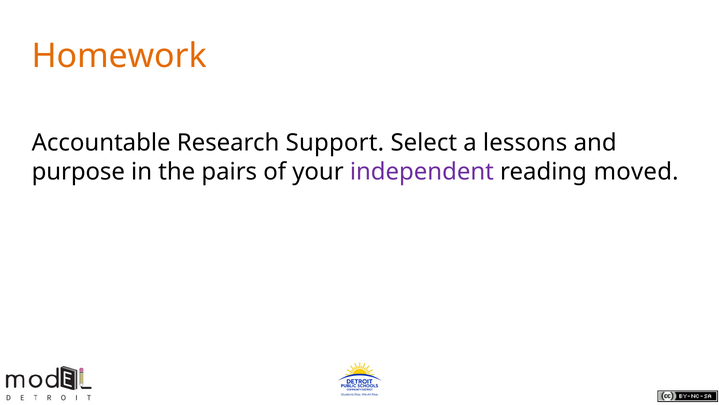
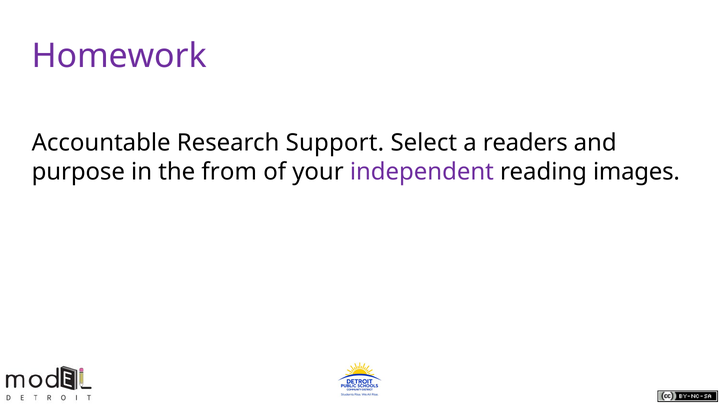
Homework colour: orange -> purple (119, 56)
lessons: lessons -> readers (525, 143)
pairs: pairs -> from (229, 171)
moved: moved -> images (636, 171)
